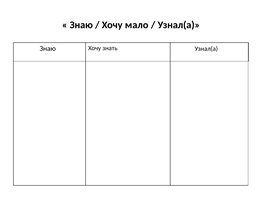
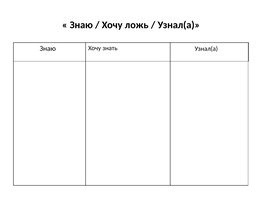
мало: мало -> ложь (137, 25)
